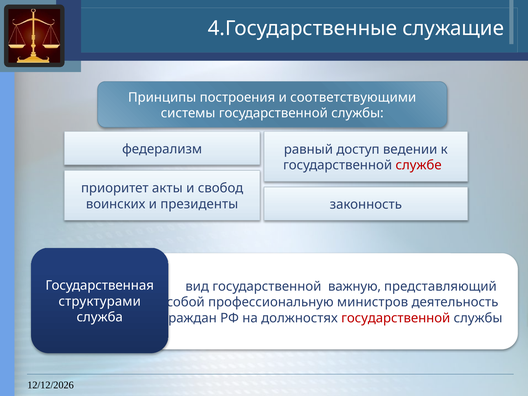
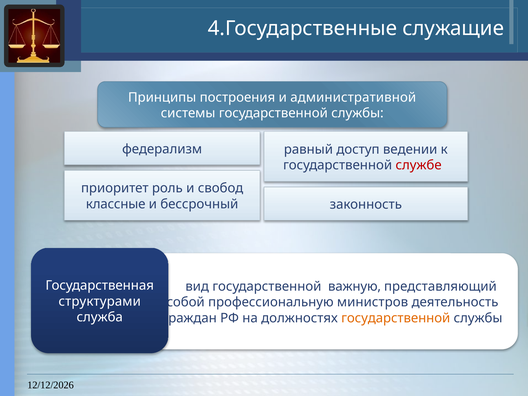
соответствующими: соответствующими -> административной (353, 97)
акты: акты -> роль (167, 188)
воинских: воинских -> классные (116, 204)
президенты: президенты -> бессрочный (199, 204)
государственной colour: red -> orange (396, 318)
